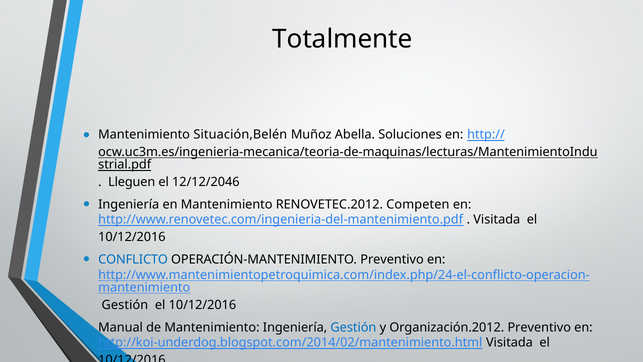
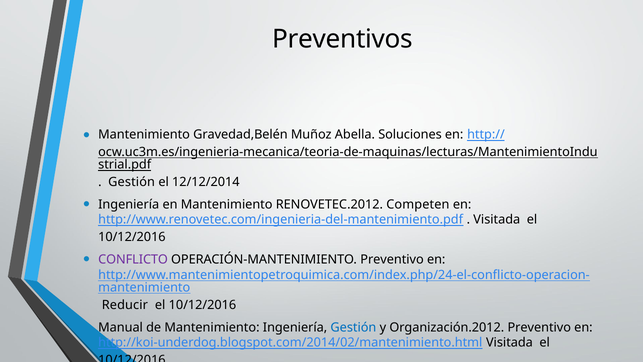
Totalmente: Totalmente -> Preventivos (343, 39)
Situación,Belén: Situación,Belén -> Gravedad,Belén (240, 135)
Lleguen: Lleguen -> Gestión (132, 182)
12/12/2046: 12/12/2046 -> 12/12/2014 (206, 182)
CONFLICTO colour: blue -> purple (133, 259)
Gestión: Gestión -> Reducir (125, 305)
